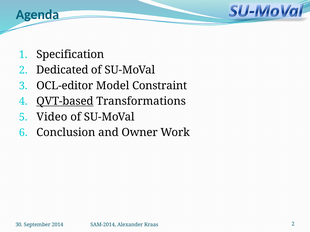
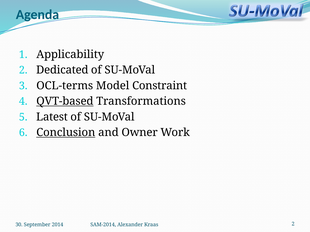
Specification: Specification -> Applicability (70, 54)
OCL-editor: OCL-editor -> OCL-terms (65, 86)
Video: Video -> Latest (52, 117)
Conclusion underline: none -> present (66, 133)
